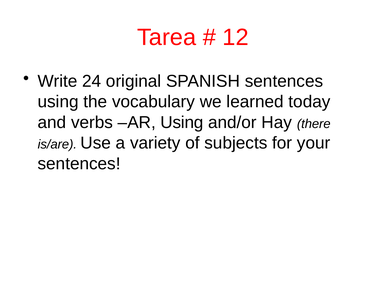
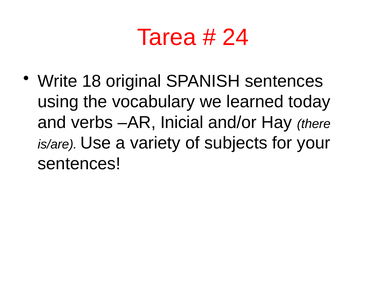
12: 12 -> 24 (236, 37)
24: 24 -> 18 (92, 81)
AR Using: Using -> Inicial (182, 122)
